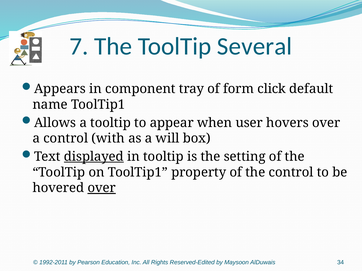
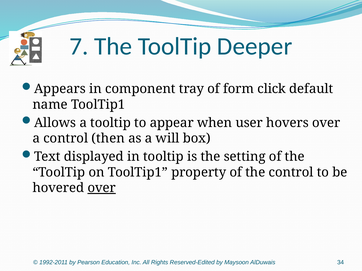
Several: Several -> Deeper (255, 47)
with: with -> then (108, 139)
displayed underline: present -> none (94, 157)
